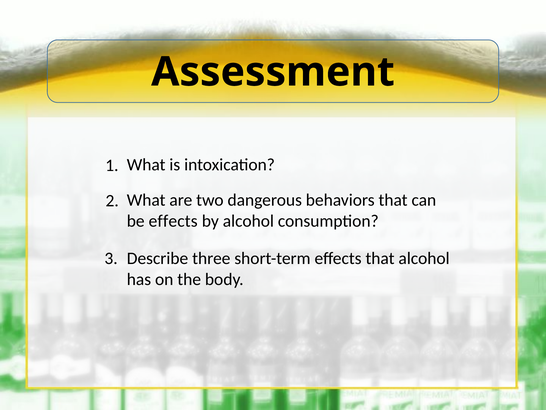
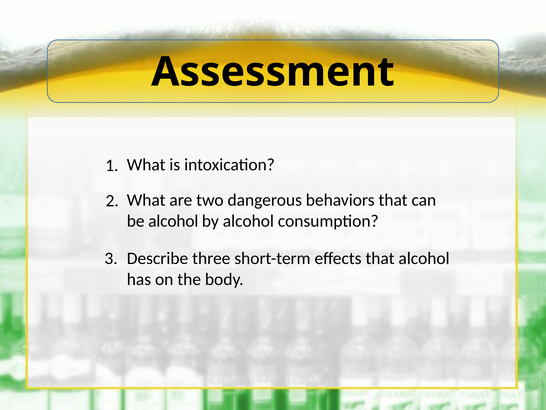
be effects: effects -> alcohol (173, 221)
